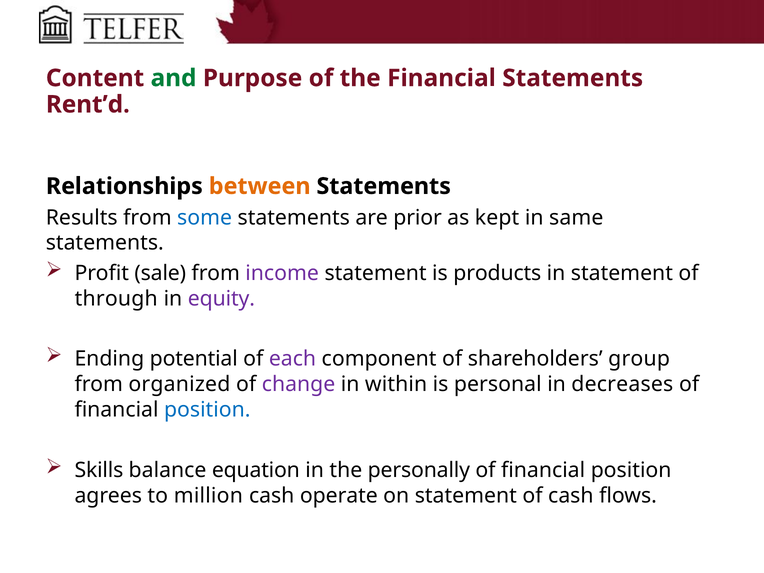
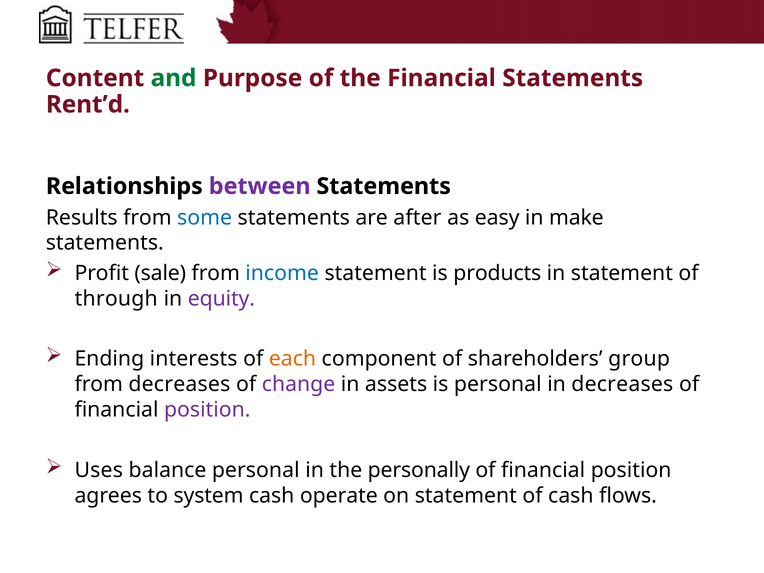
between colour: orange -> purple (260, 186)
prior: prior -> after (417, 217)
kept: kept -> easy (497, 217)
same: same -> make (576, 217)
income colour: purple -> blue (282, 273)
potential: potential -> interests (194, 359)
each colour: purple -> orange (292, 359)
from organized: organized -> decreases (179, 384)
within: within -> assets (396, 384)
position colour: blue -> purple (207, 410)
Skills: Skills -> Uses (99, 470)
balance equation: equation -> personal (256, 470)
million: million -> system (209, 496)
